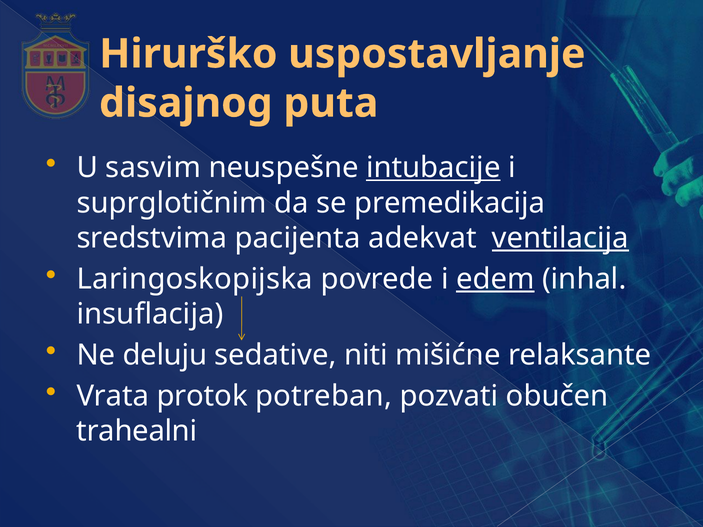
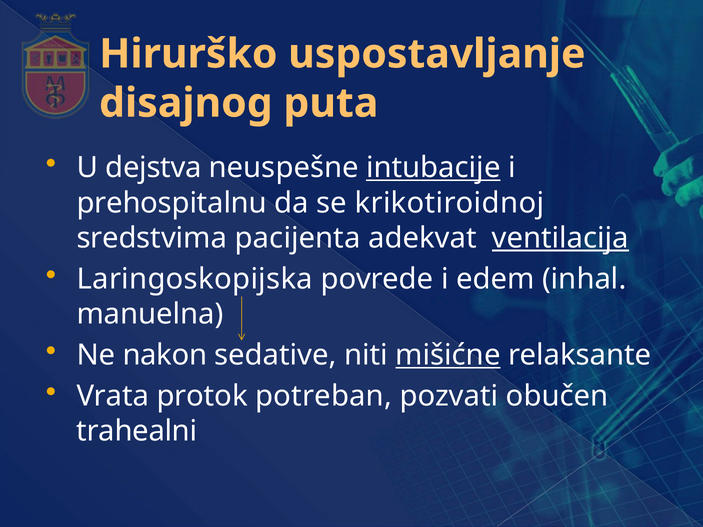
sasvim: sasvim -> dejstva (153, 168)
suprglotičnim: suprglotičnim -> prehospitalnu (172, 203)
premedikacija: premedikacija -> krikotiroidnoj (449, 203)
edem underline: present -> none (495, 279)
insuflacija: insuflacija -> manuelna (150, 314)
deluju: deluju -> nakon (165, 355)
mišićne underline: none -> present (448, 355)
